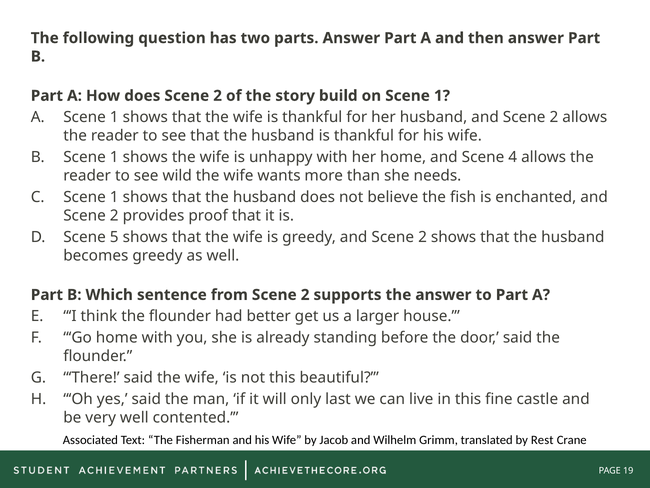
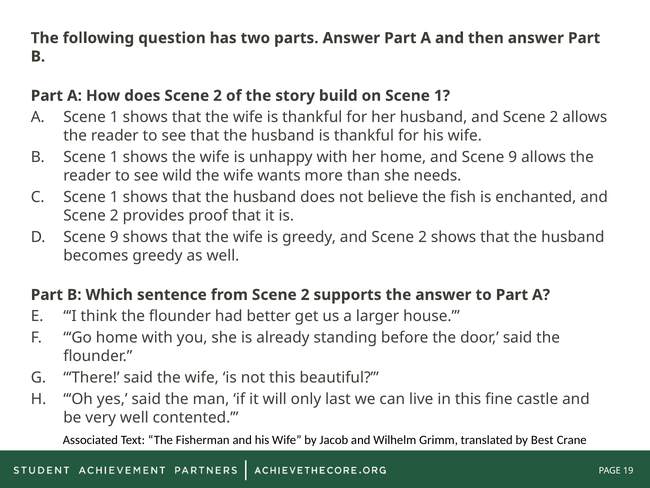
and Scene 4: 4 -> 9 (513, 157)
5: 5 -> 9 (114, 237)
Rest: Rest -> Best (542, 440)
